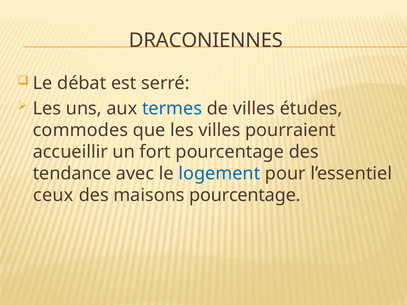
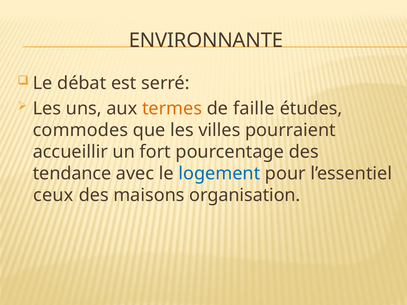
DRACONIENNES: DRACONIENNES -> ENVIRONNANTE (206, 40)
termes colour: blue -> orange (172, 109)
de villes: villes -> faille (254, 109)
maisons pourcentage: pourcentage -> organisation (245, 195)
